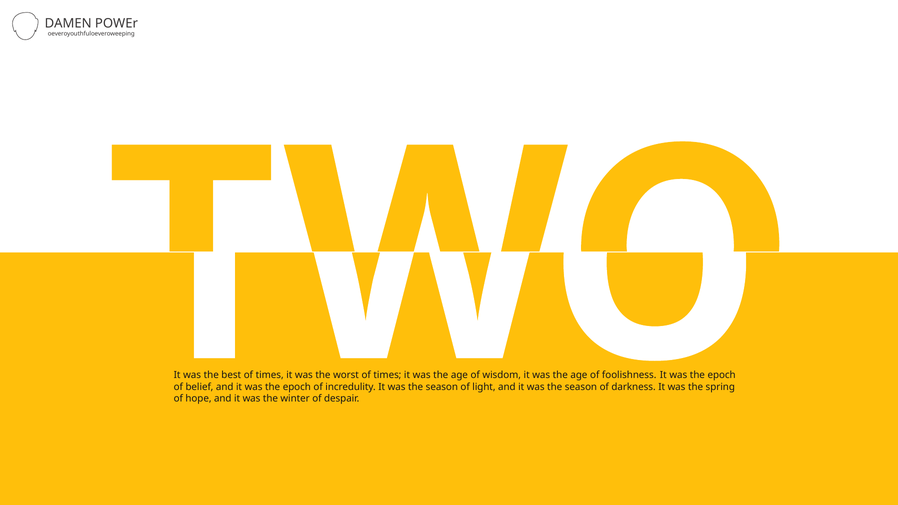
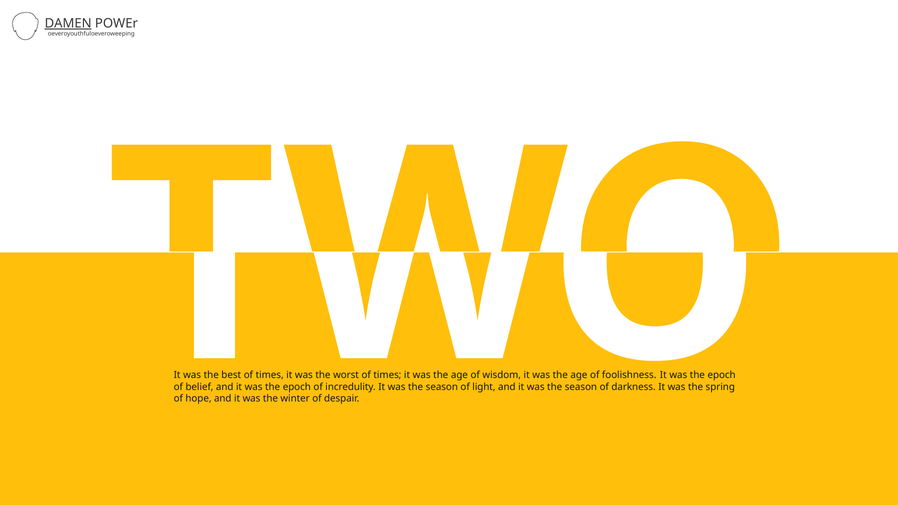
DAMEN underline: none -> present (68, 23)
